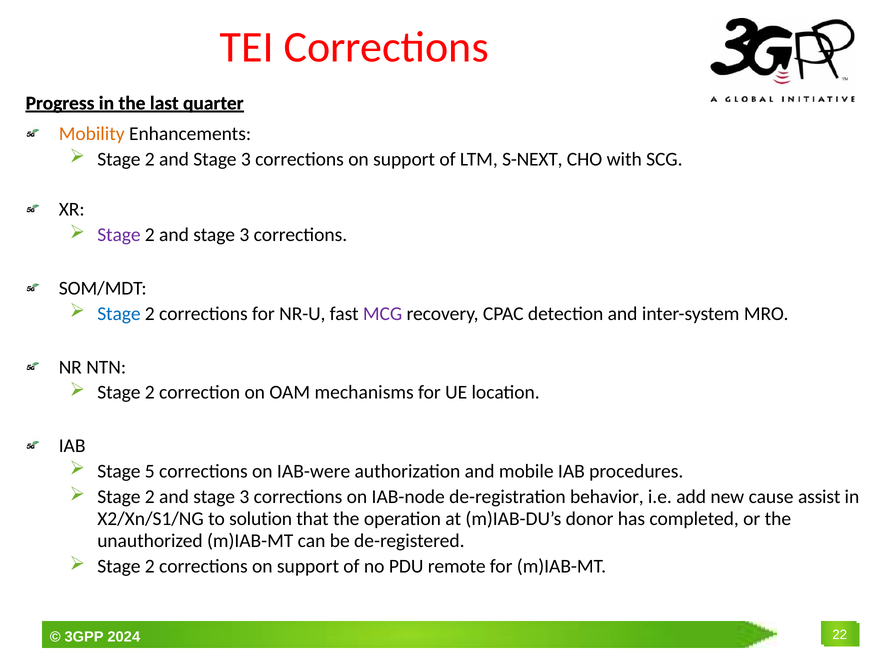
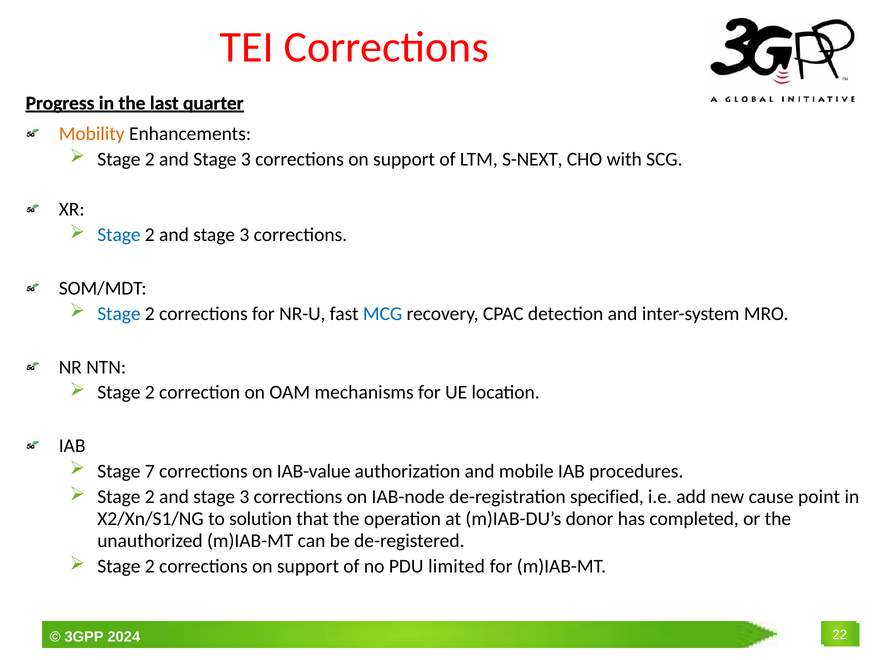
Stage colour: purple -> blue (119, 235)
MCG colour: purple -> blue (383, 314)
5: 5 -> 7 (150, 471)
IAB-were: IAB-were -> IAB-value (314, 471)
behavior: behavior -> specified (607, 497)
assist: assist -> point (819, 497)
remote: remote -> limited (457, 566)
